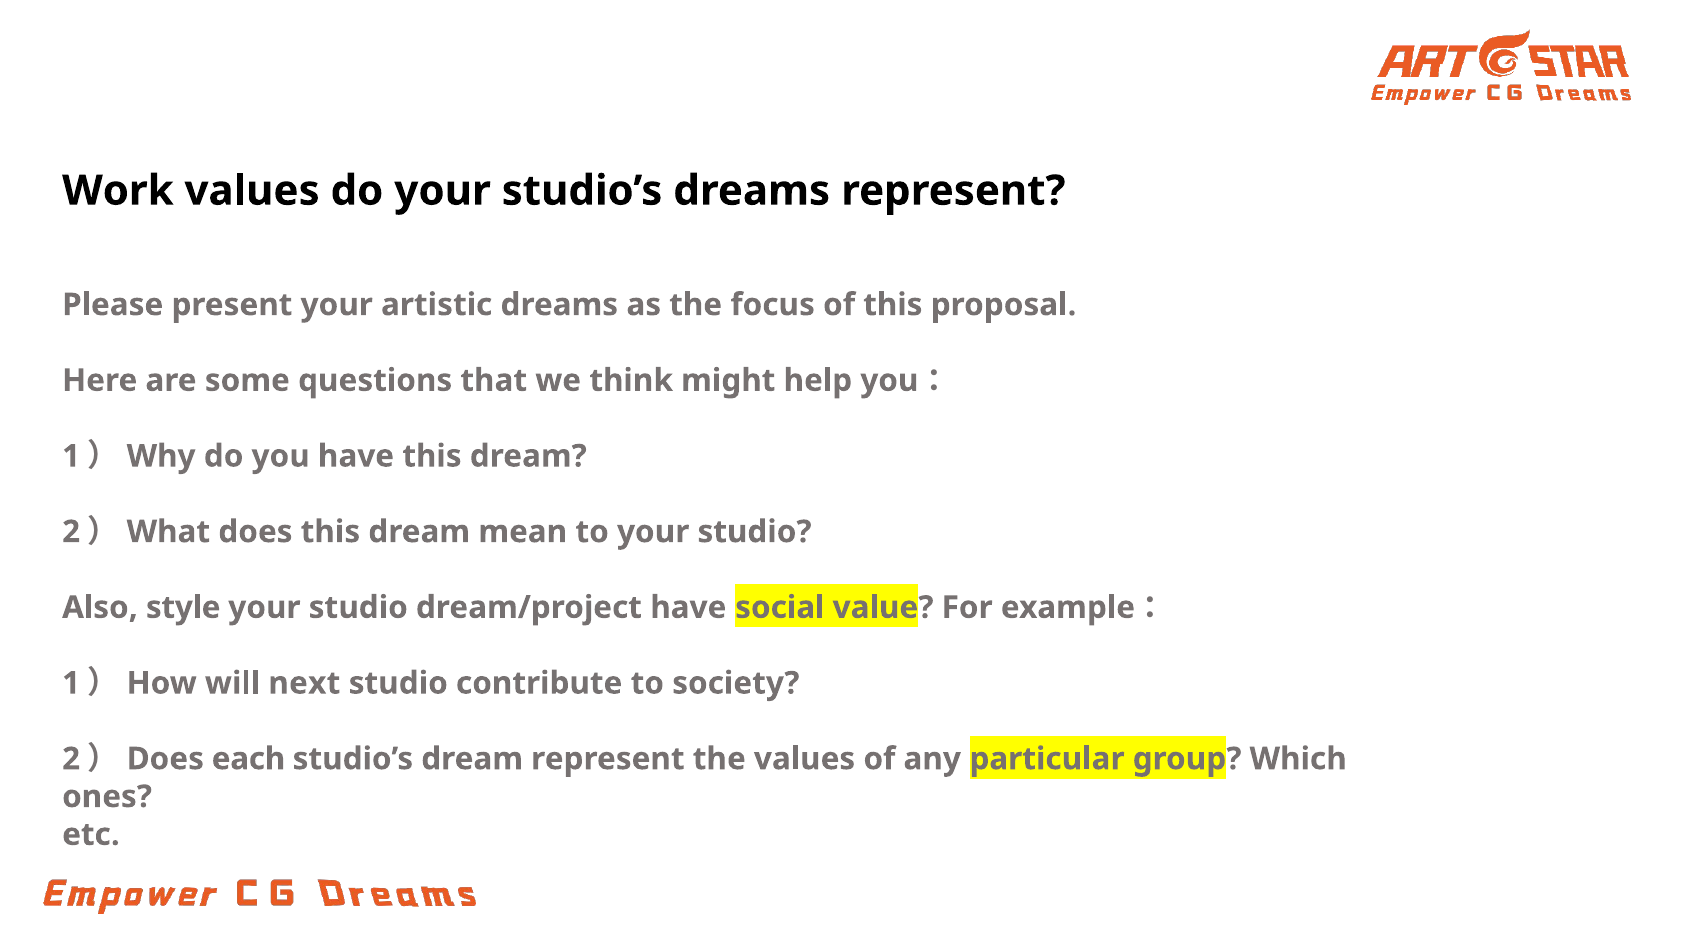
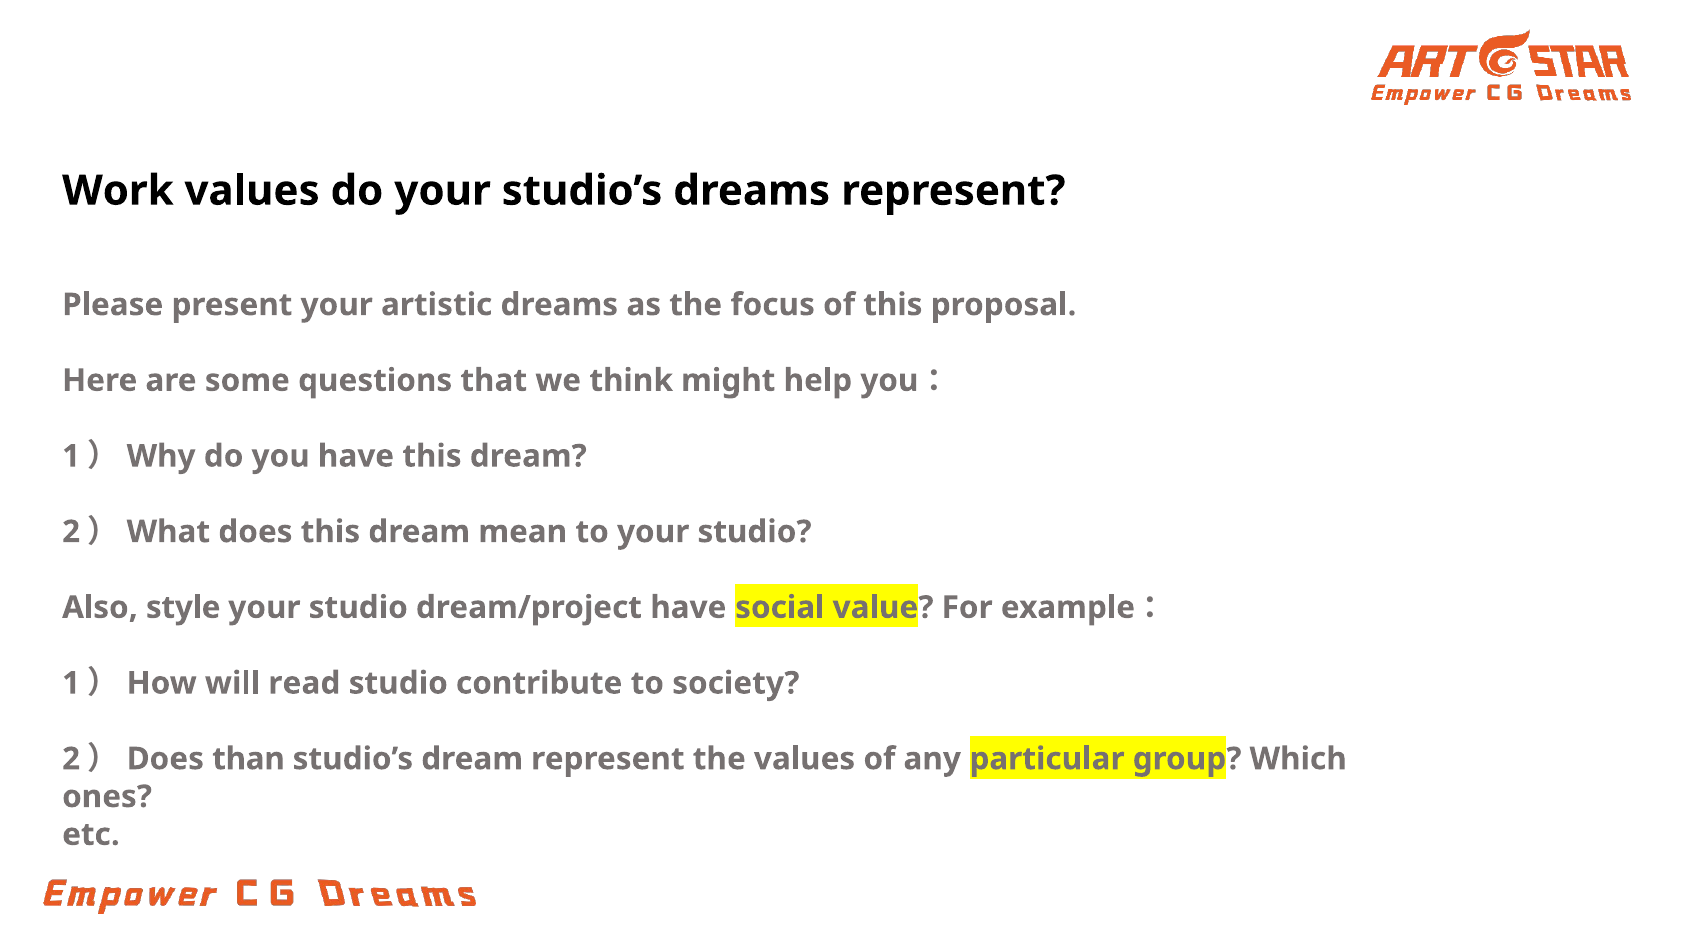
next: next -> read (304, 683)
each: each -> than (248, 759)
